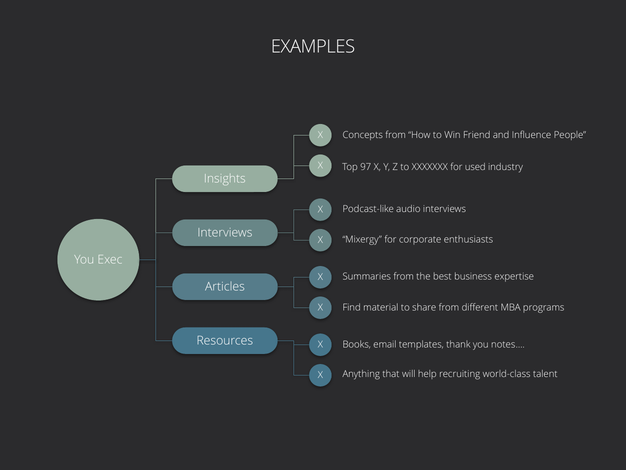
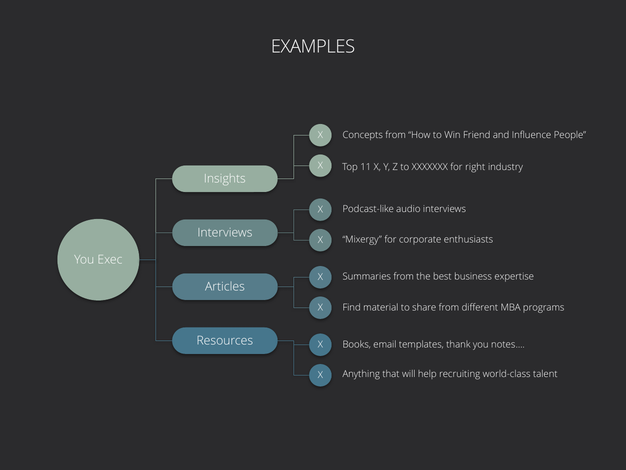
97: 97 -> 11 (366, 167)
used: used -> right (475, 167)
